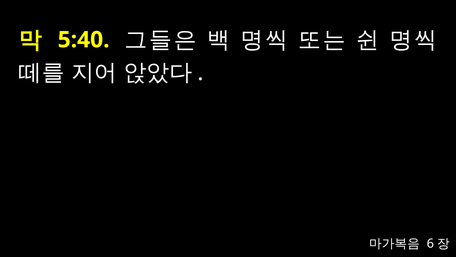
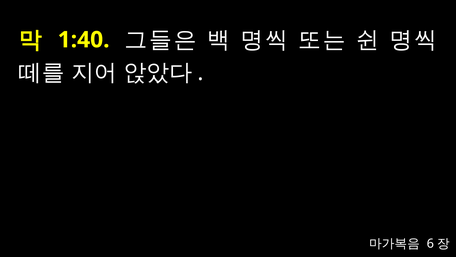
5:40: 5:40 -> 1:40 (84, 40)
